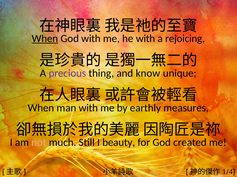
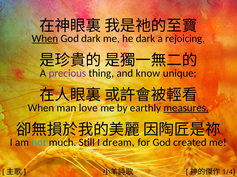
God with: with -> dark (91, 39)
he with: with -> dark (146, 39)
man with: with -> love (88, 108)
measures underline: none -> present (186, 108)
not colour: pink -> light blue (39, 143)
beauty: beauty -> dream (119, 143)
